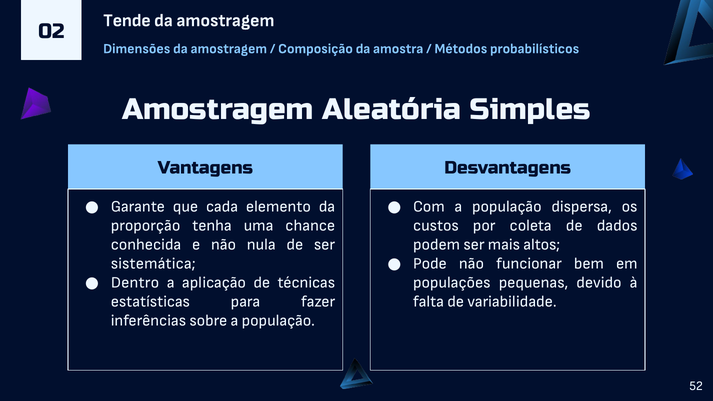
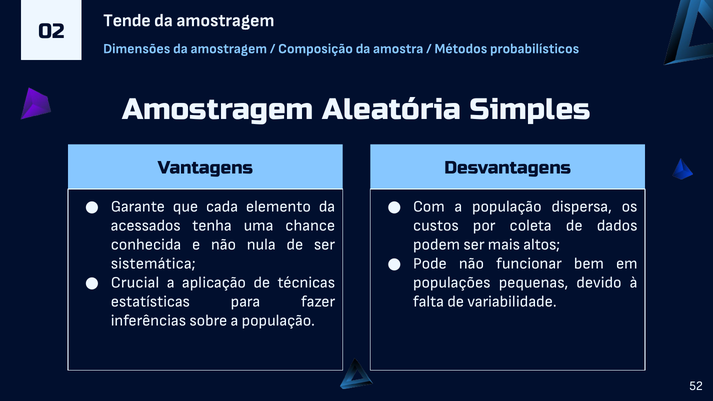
proporção: proporção -> acessados (146, 226)
Dentro: Dentro -> Crucial (135, 283)
